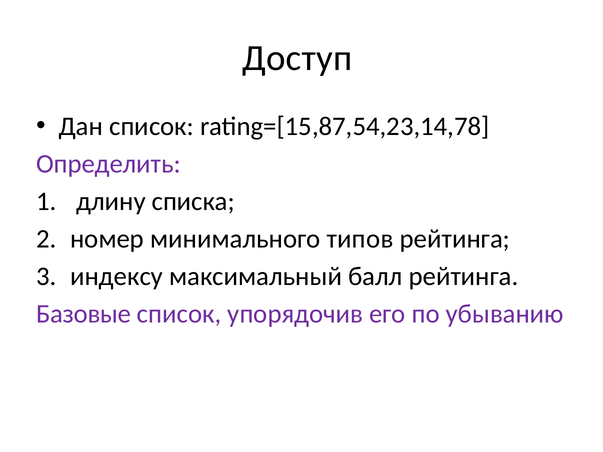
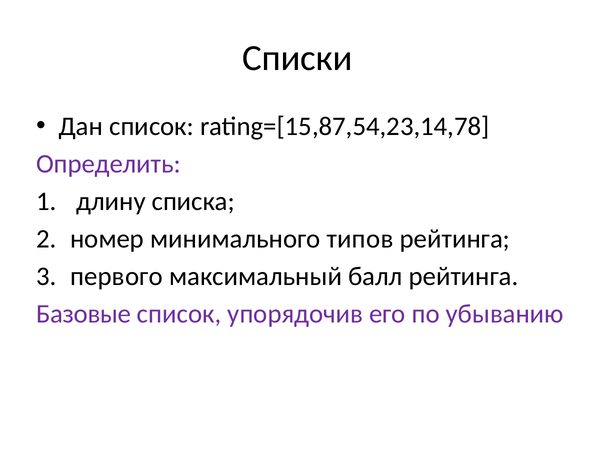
Доступ: Доступ -> Списки (297, 58)
индексу: индексу -> первого (116, 277)
